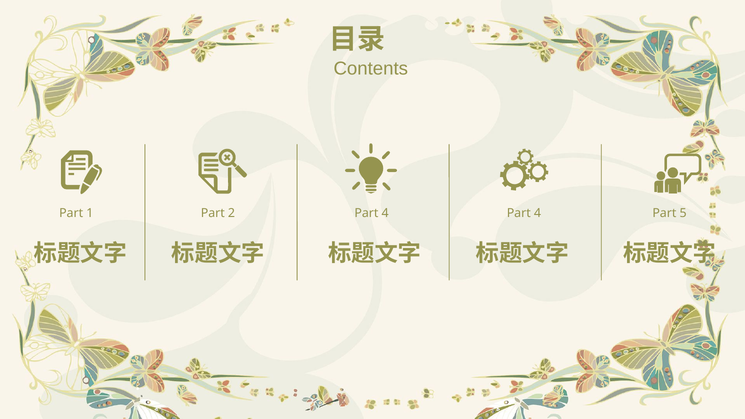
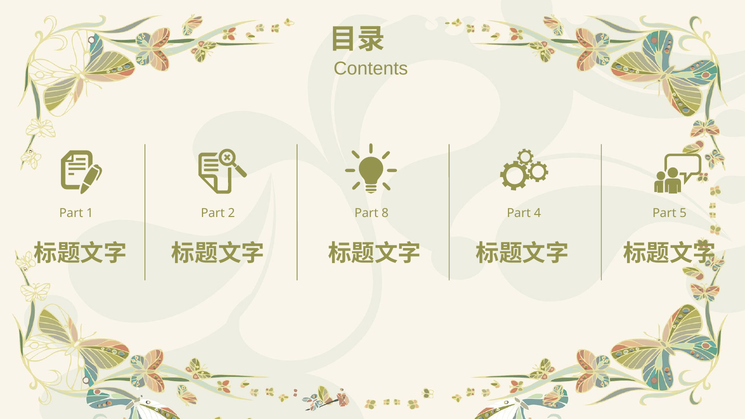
2 Part 4: 4 -> 8 (385, 213)
